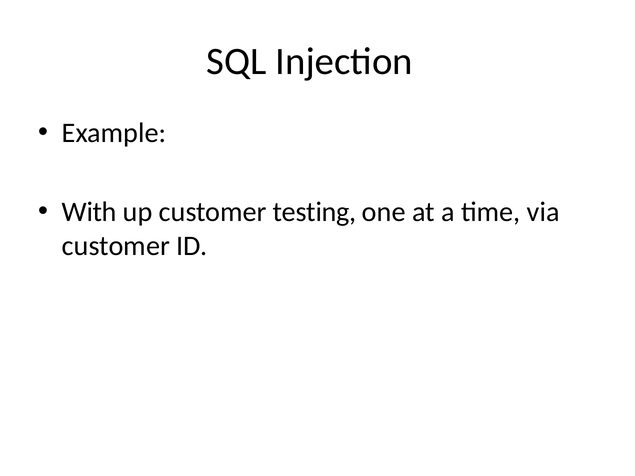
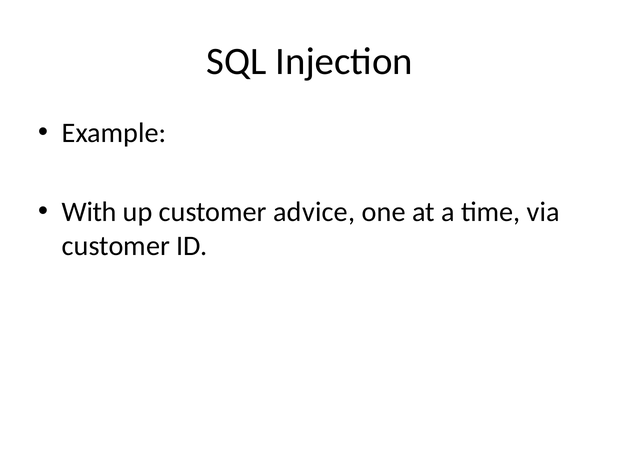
testing: testing -> advice (314, 212)
